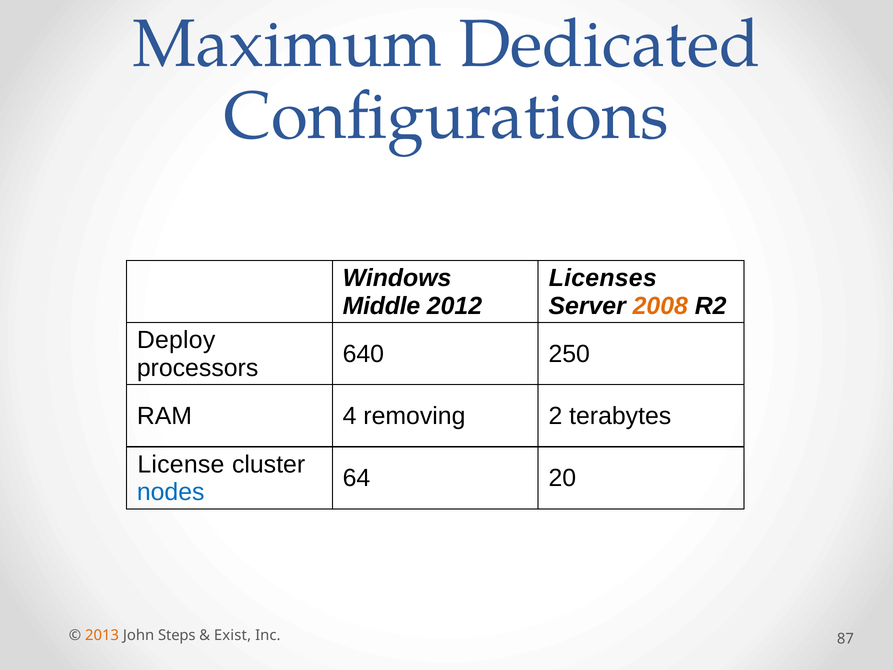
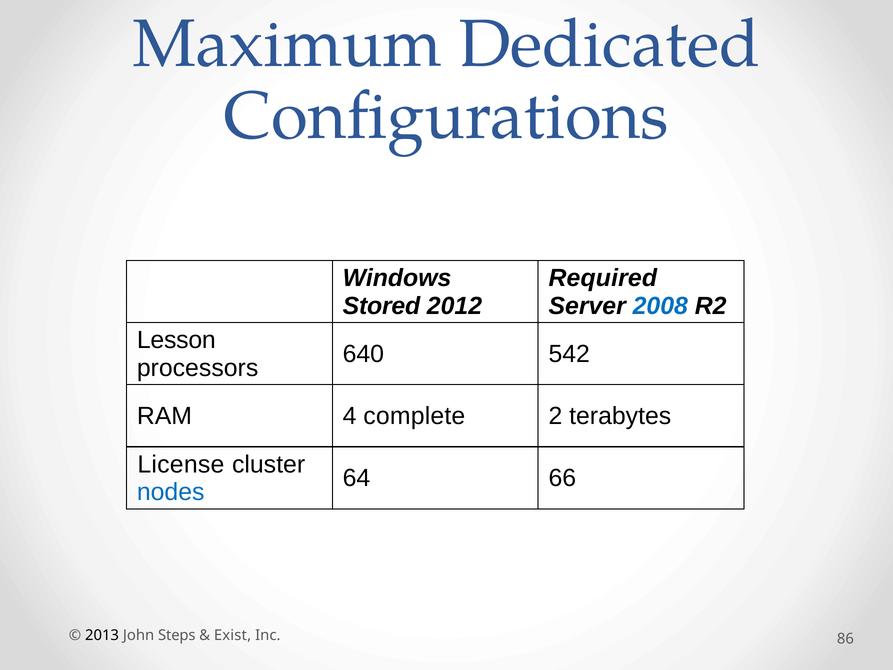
Licenses: Licenses -> Required (603, 278)
Middle: Middle -> Stored (381, 306)
2008 colour: orange -> blue (660, 306)
Deploy: Deploy -> Lesson (176, 340)
250: 250 -> 542 (569, 354)
removing: removing -> complete (414, 416)
20: 20 -> 66 (562, 478)
2013 colour: orange -> black (102, 635)
87: 87 -> 86 (845, 638)
